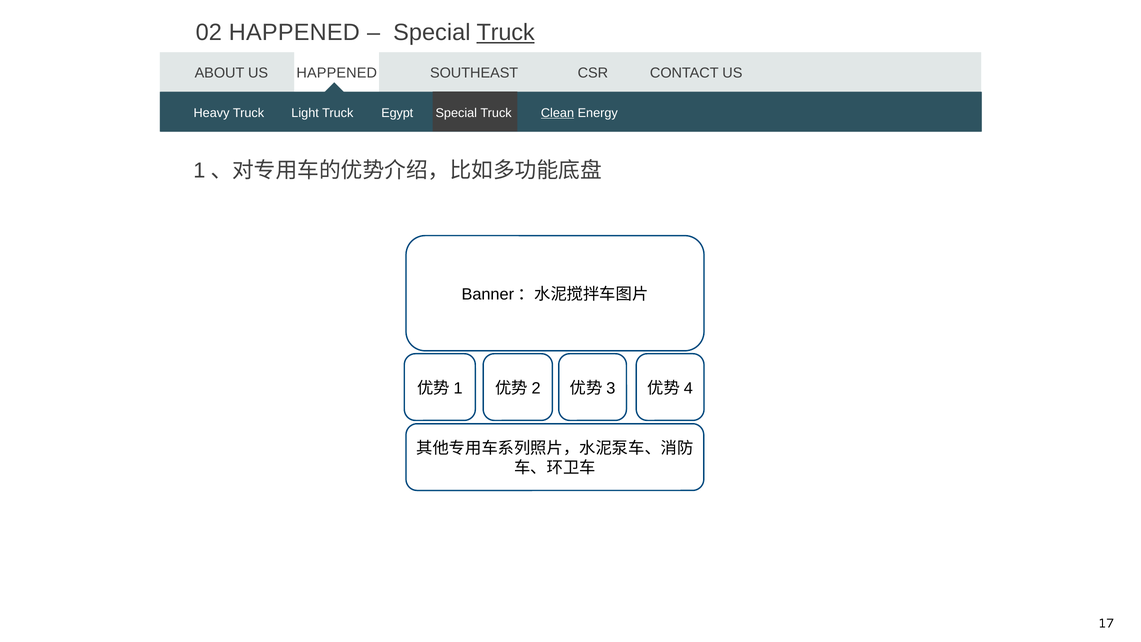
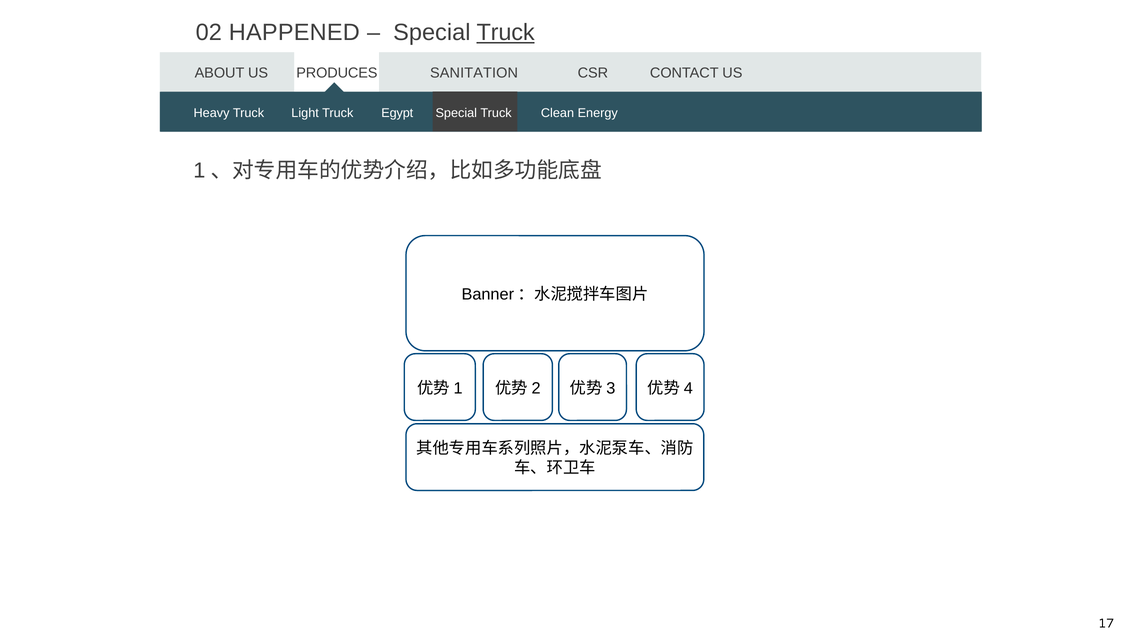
HAPPENED: HAPPENED -> PRODUCES (337, 73)
SOUTHEAST: SOUTHEAST -> SANITATION (474, 73)
Clean underline: present -> none (558, 113)
